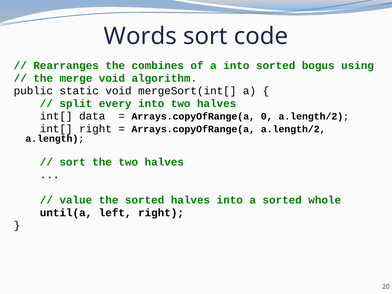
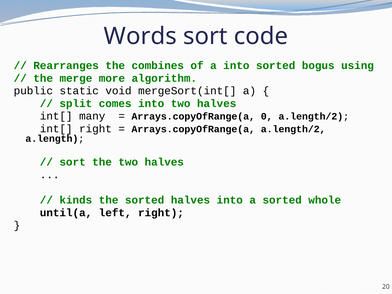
merge void: void -> more (112, 78)
every: every -> comes (115, 103)
data: data -> many (92, 116)
value: value -> kinds (76, 200)
